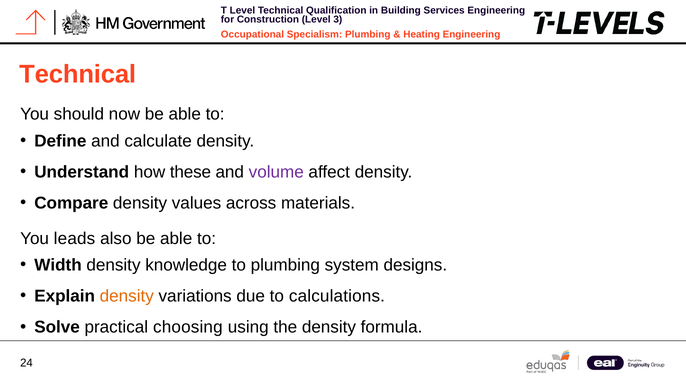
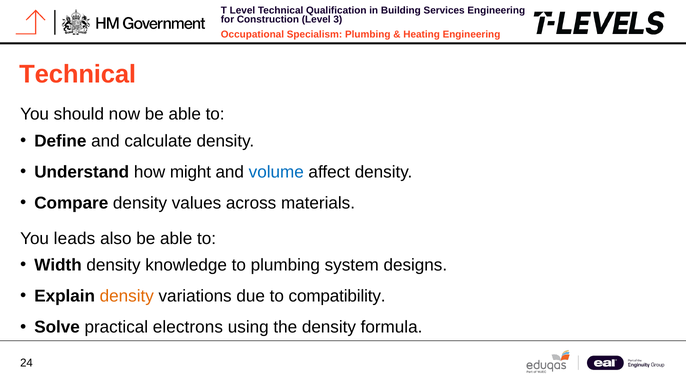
these: these -> might (190, 172)
volume colour: purple -> blue (276, 172)
calculations: calculations -> compatibility (337, 297)
choosing: choosing -> electrons (188, 328)
